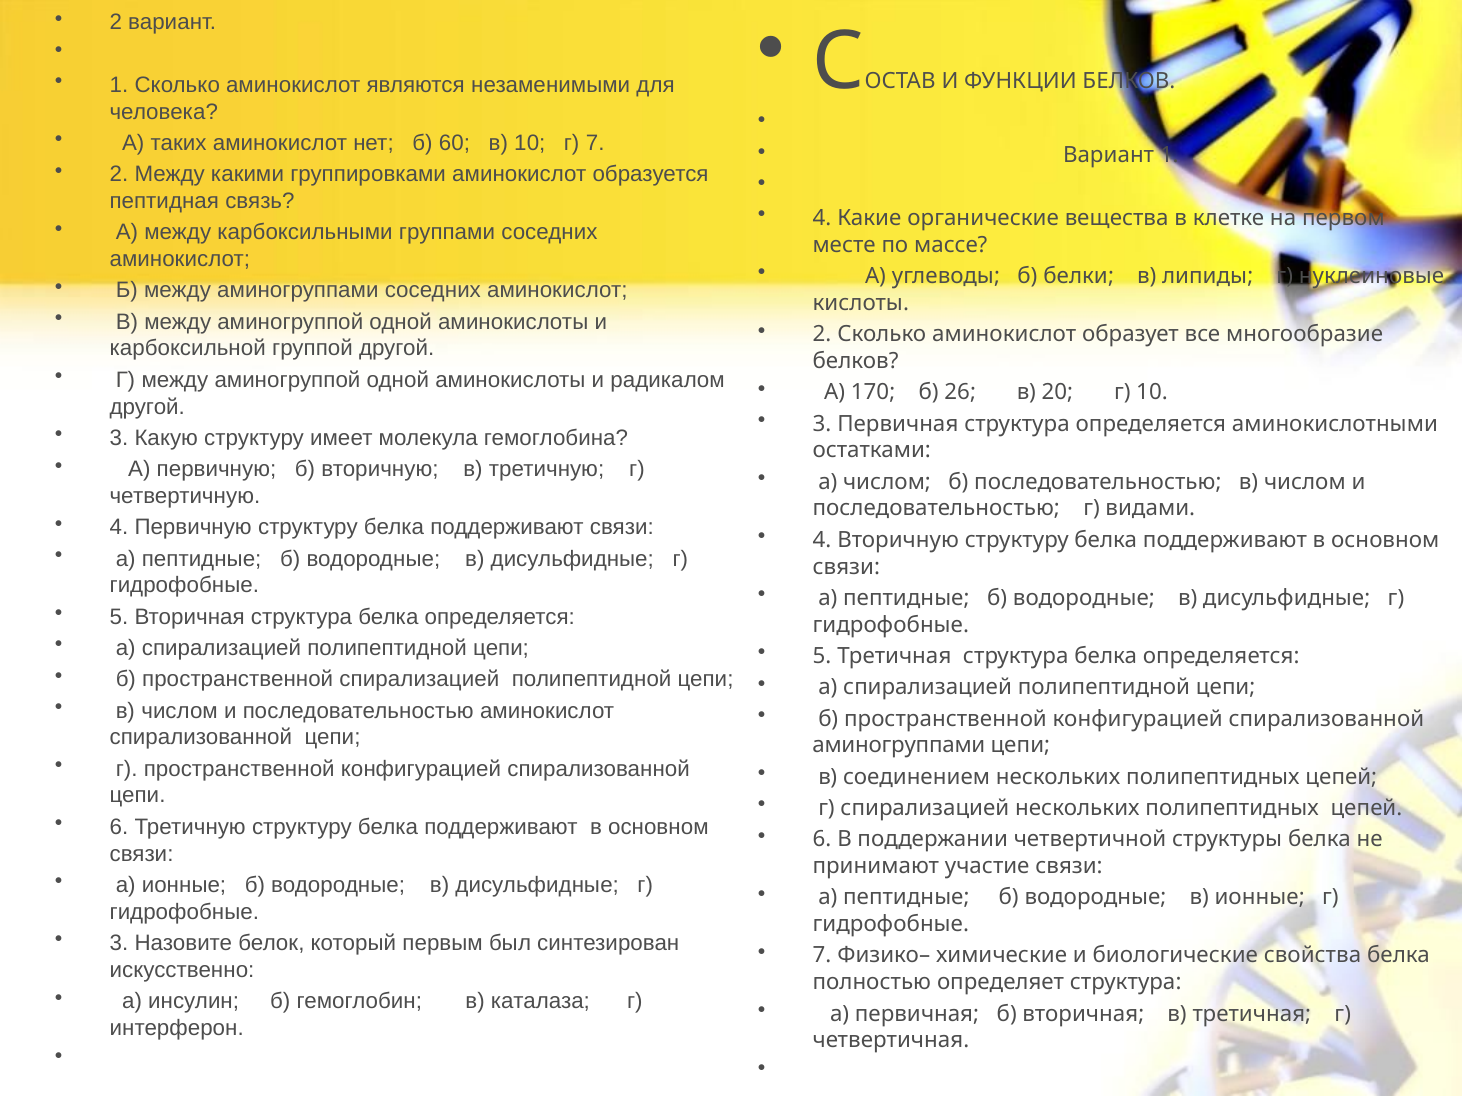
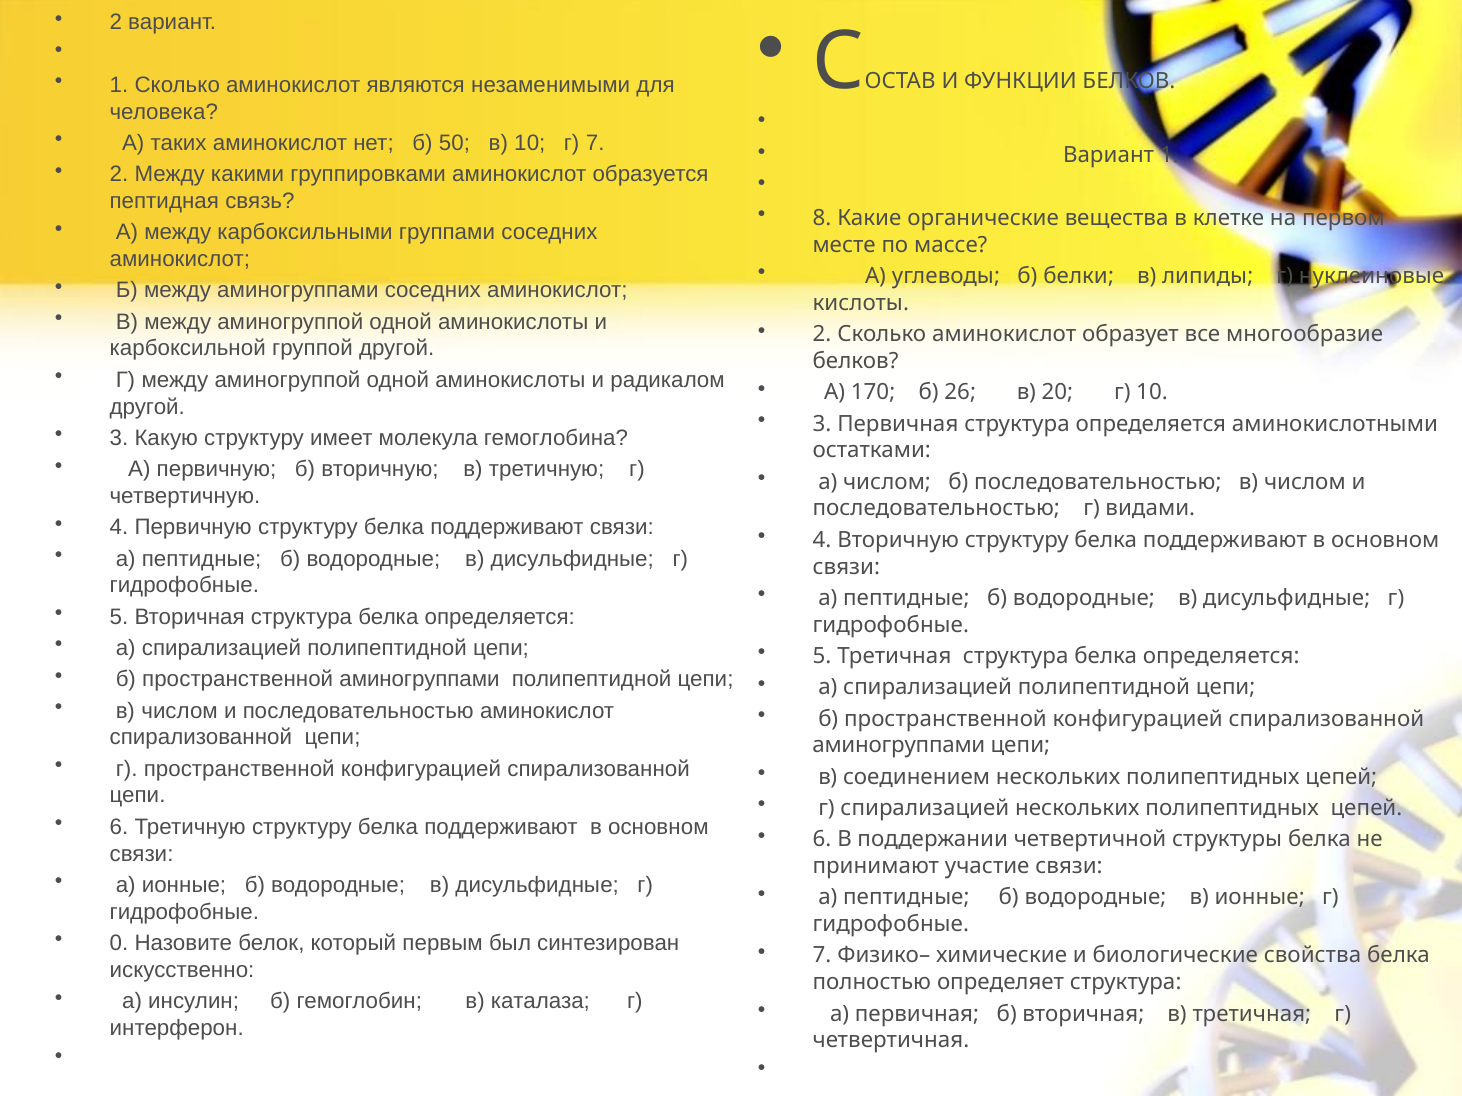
60: 60 -> 50 (454, 143)
4: 4 -> 8 (822, 218)
пространственной спирализацией: спирализацией -> аминогруппами (419, 680)
3: 3 -> 0 (119, 944)
